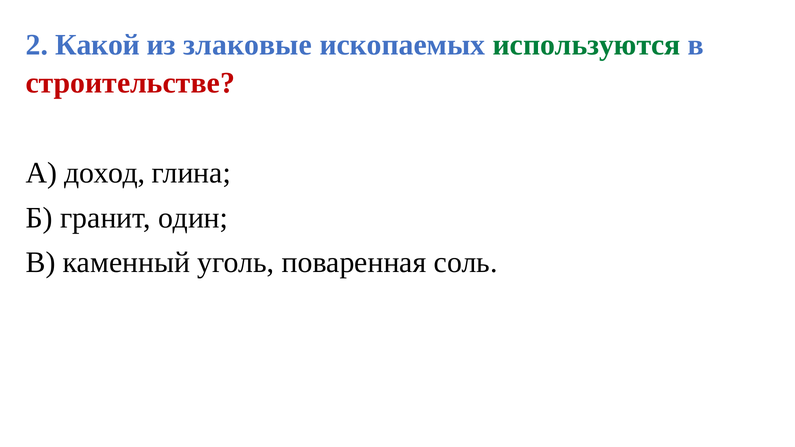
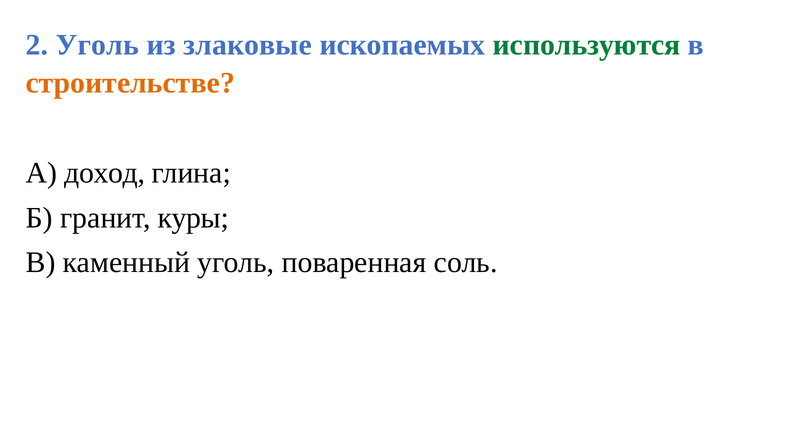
2 Какой: Какой -> Уголь (97, 45)
строительстве colour: red -> orange (130, 83)
один: один -> куры (193, 218)
